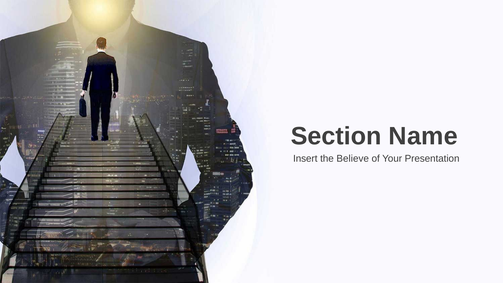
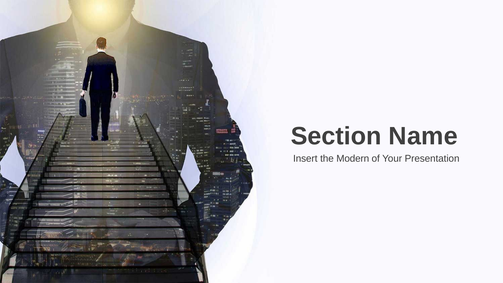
Believe: Believe -> Modern (353, 159)
